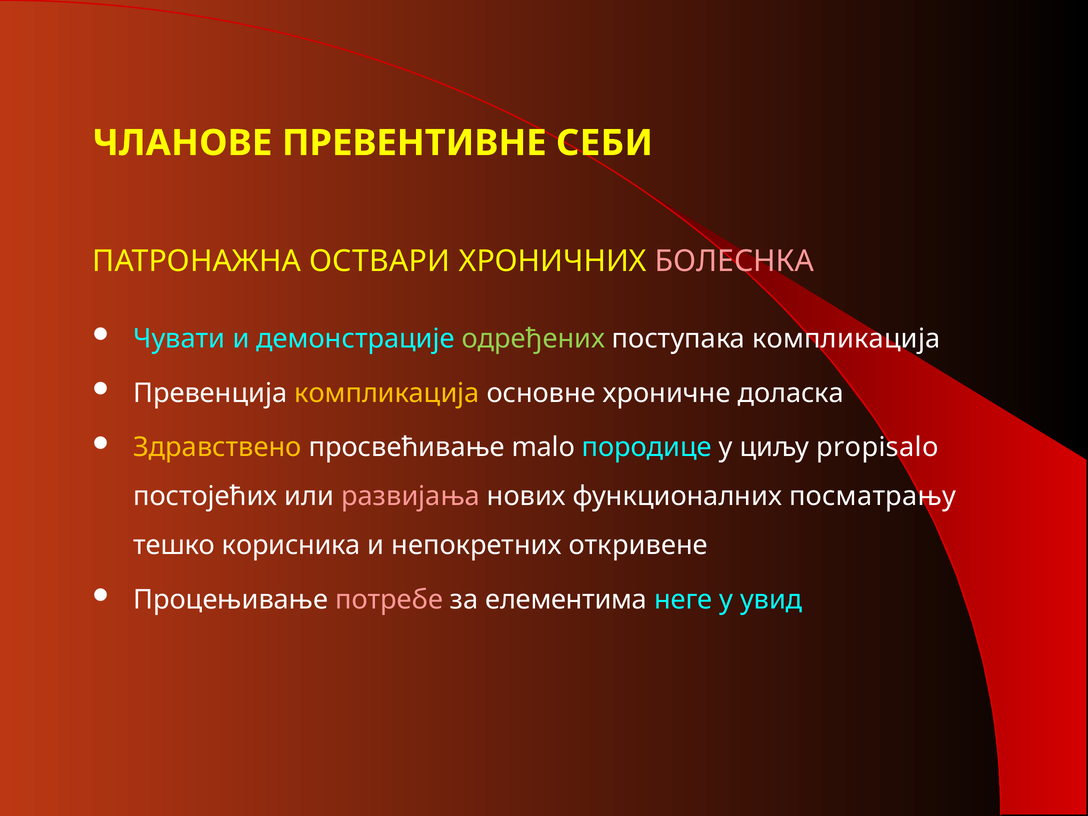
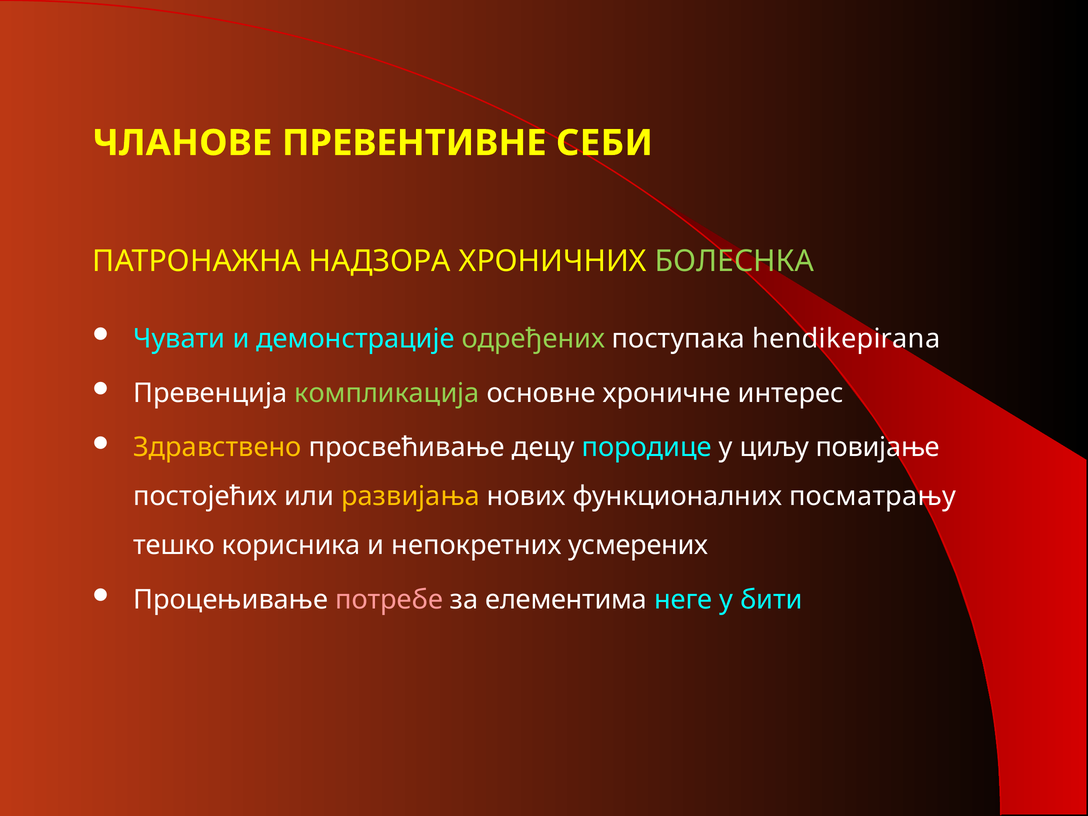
ОСТВАРИ: ОСТВАРИ -> НАДЗОРА (380, 261)
БОЛЕСНКА colour: pink -> light green (734, 261)
поступака компликација: компликација -> hendikepirana (846, 339)
компликација colour: yellow -> light green (387, 393)
доласка: доласка -> интерес (791, 393)
malo: malo -> децу (543, 447)
propisalo: propisalo -> повијање (878, 447)
развијања colour: pink -> yellow (411, 496)
откривене: откривене -> усмерених (638, 545)
увид: увид -> бити (771, 600)
